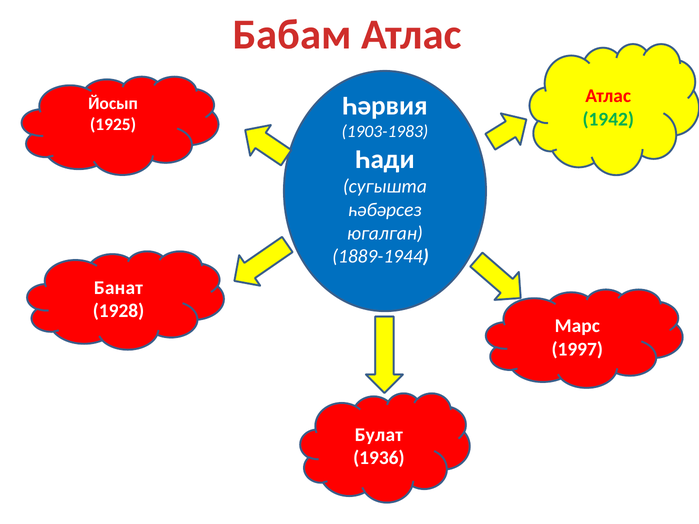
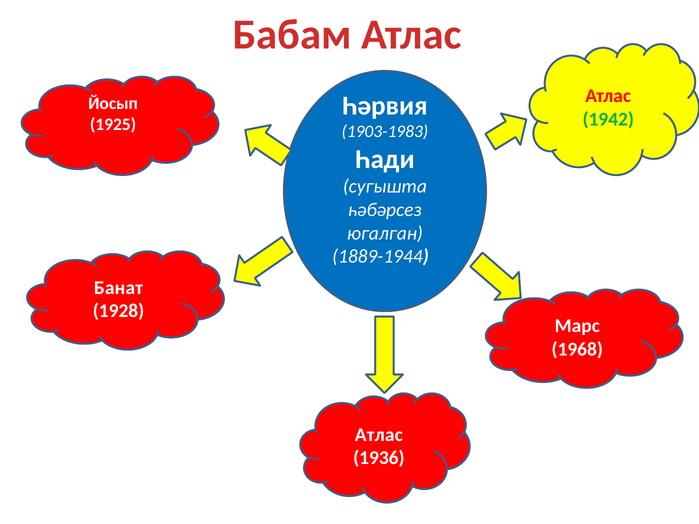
1997: 1997 -> 1968 (577, 349)
Булат: Булат -> Атлас (379, 435)
